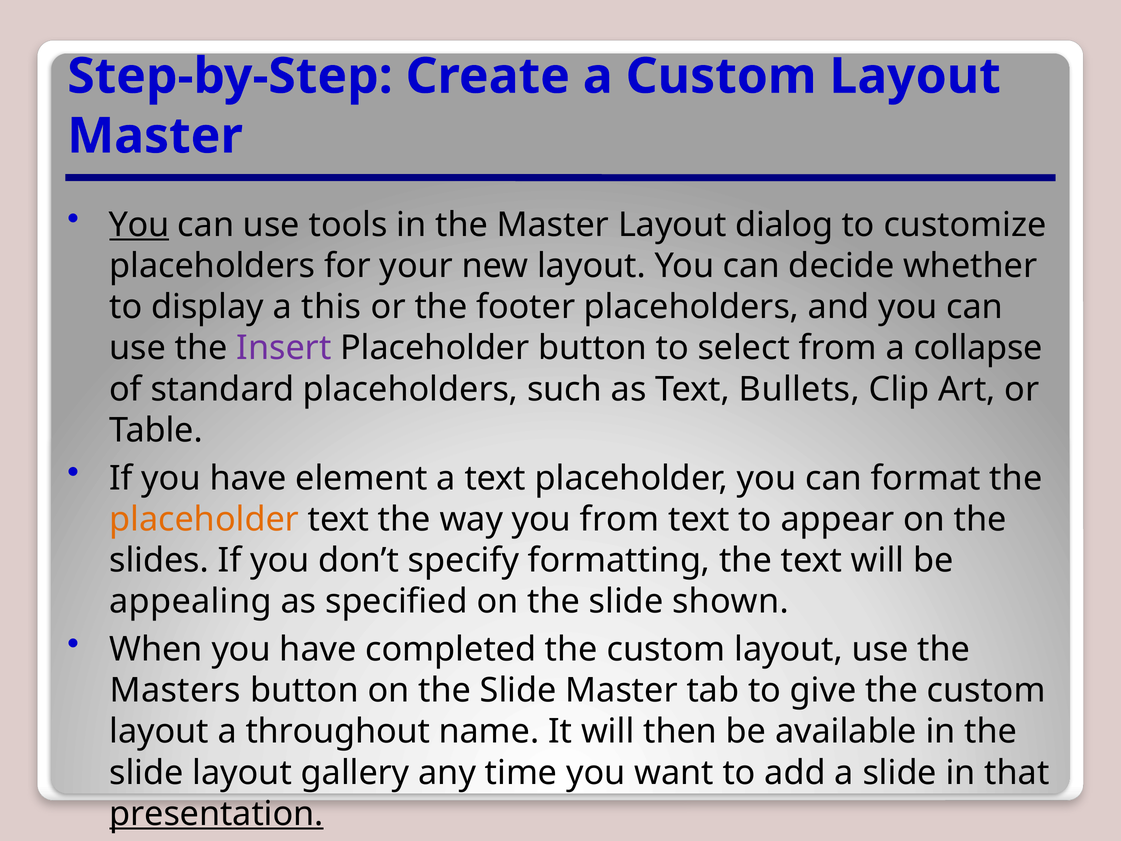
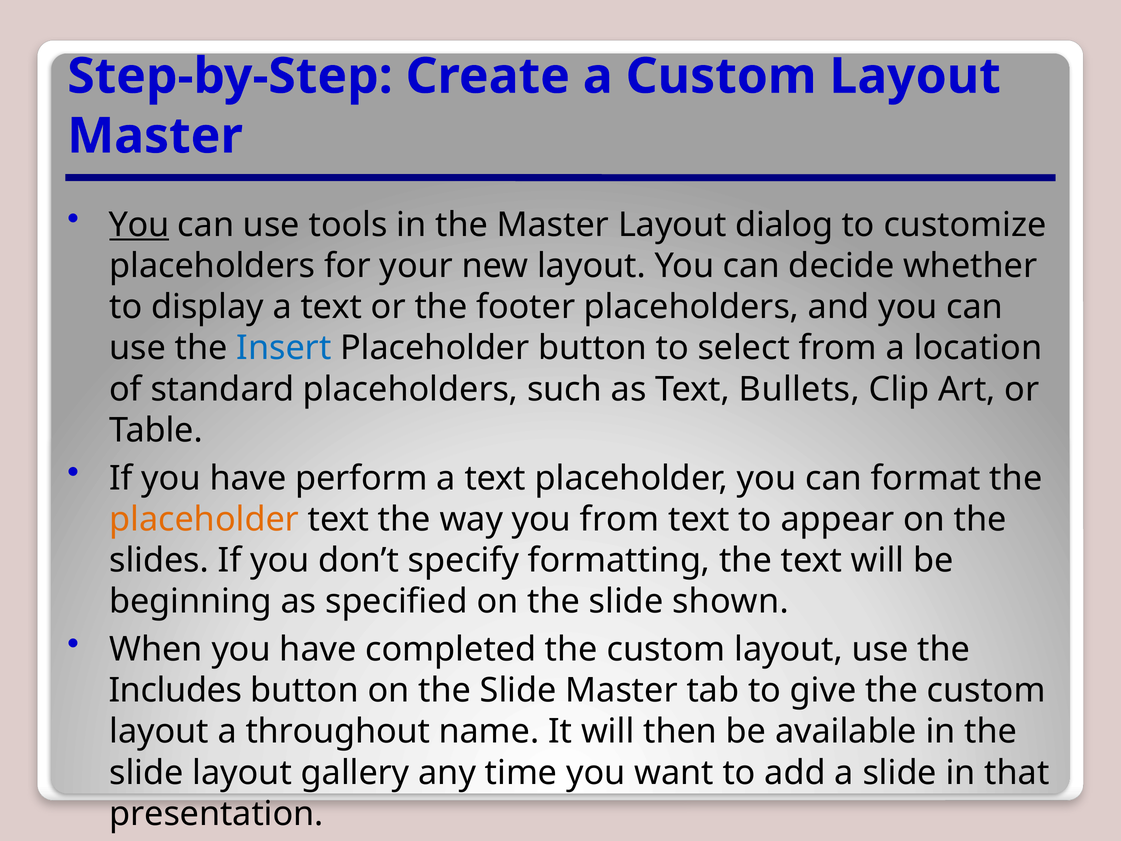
display a this: this -> text (331, 307)
Insert colour: purple -> blue (284, 348)
collapse: collapse -> location (978, 348)
element: element -> perform (362, 478)
appealing: appealing -> beginning (191, 601)
Masters: Masters -> Includes (175, 690)
presentation underline: present -> none (216, 814)
